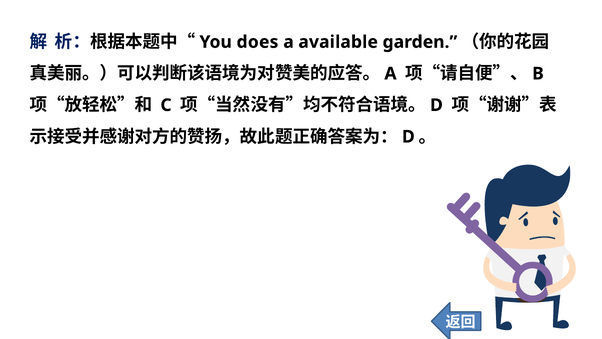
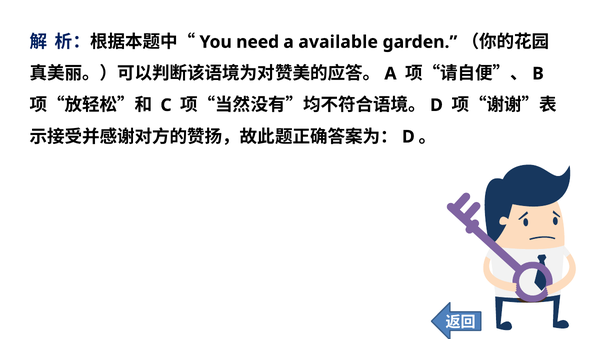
does: does -> need (258, 42)
